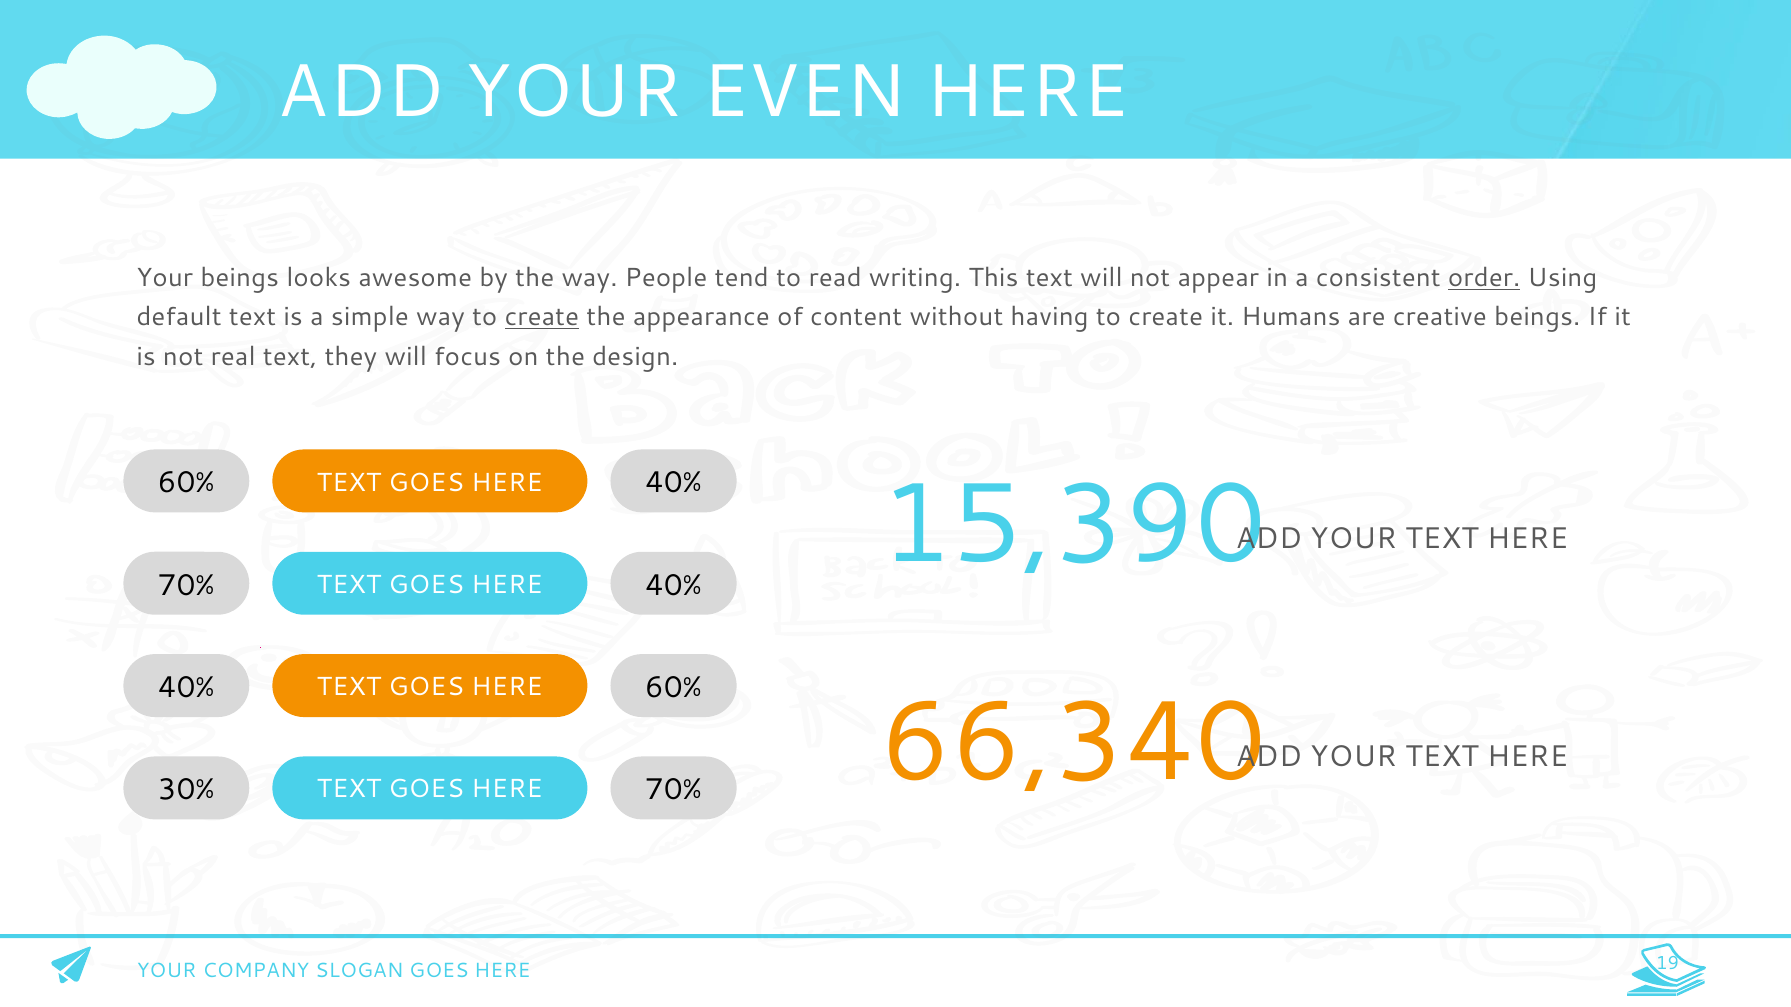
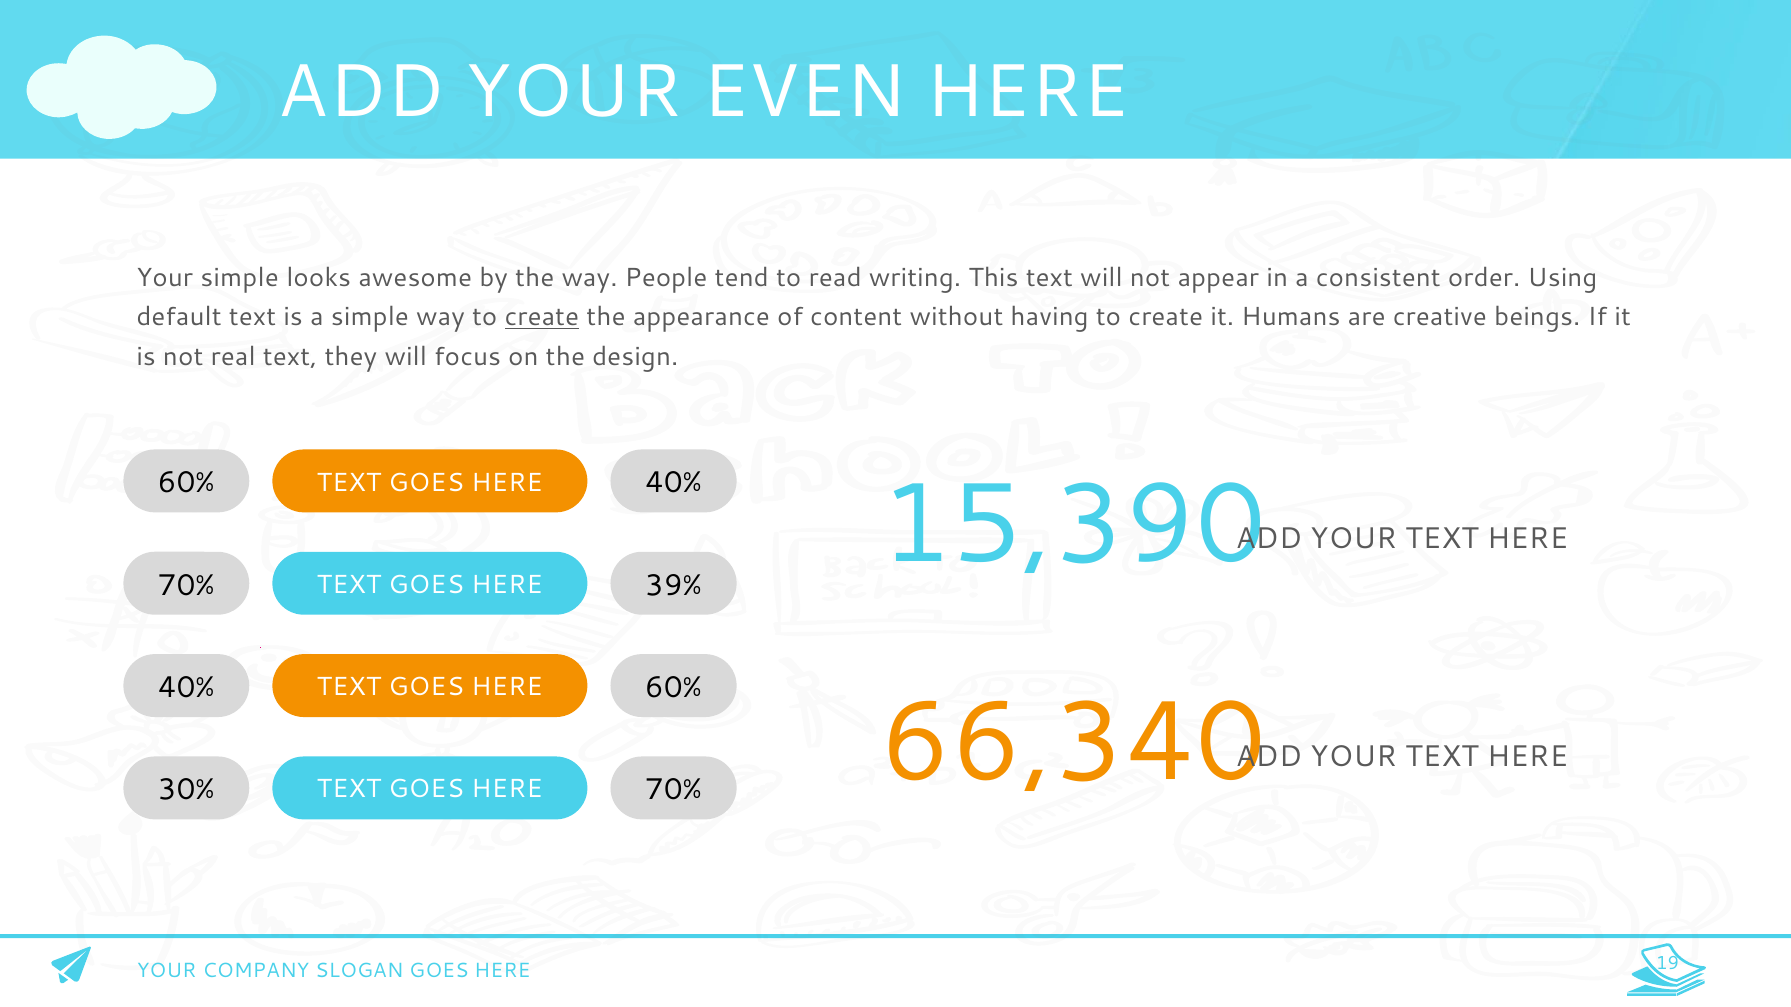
Your beings: beings -> simple (240, 278)
order underline: present -> none (1484, 278)
70% 40%: 40% -> 39% (673, 586)
